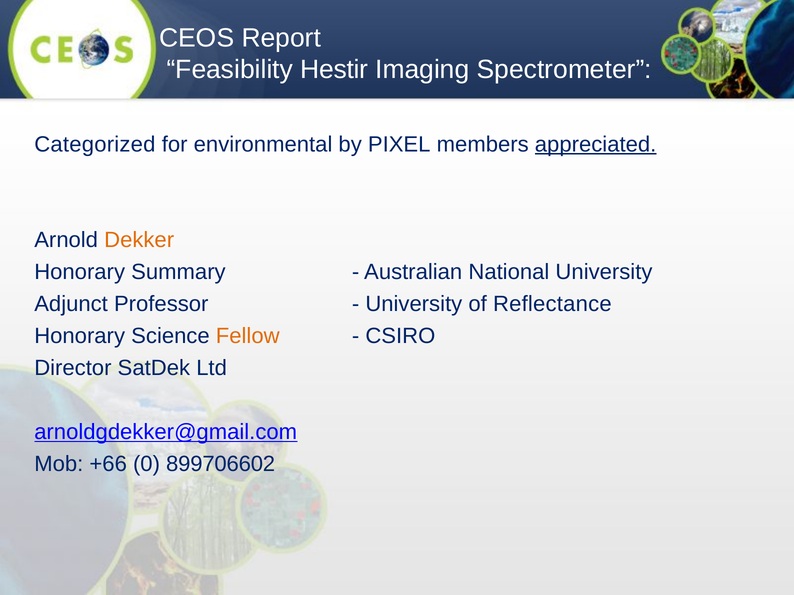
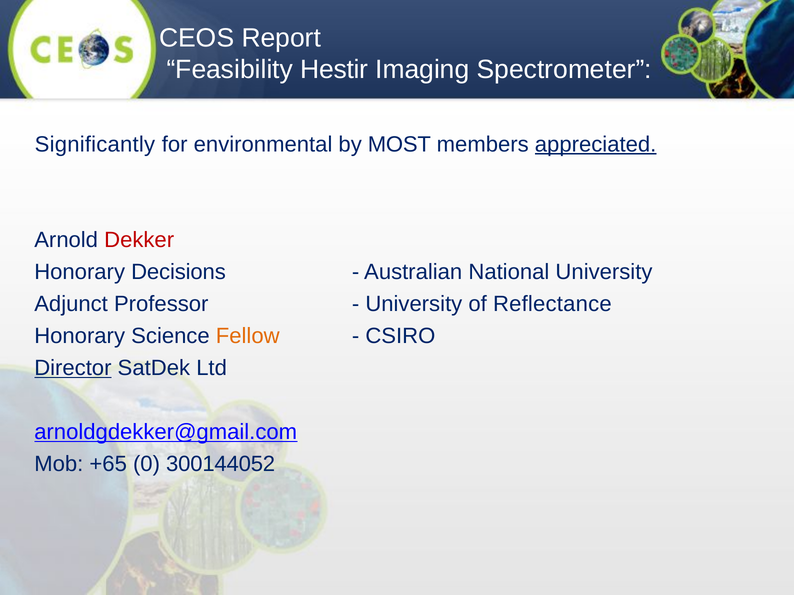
Categorized: Categorized -> Significantly (95, 144)
PIXEL: PIXEL -> MOST (399, 144)
Dekker colour: orange -> red (139, 240)
Summary: Summary -> Decisions (178, 272)
Director underline: none -> present (73, 368)
+66: +66 -> +65 (108, 464)
899706602: 899706602 -> 300144052 (221, 464)
